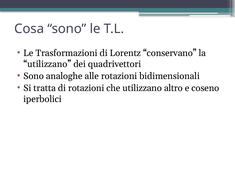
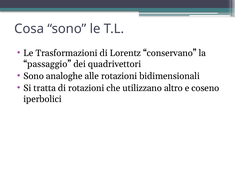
utilizzano: utilizzano -> passaggio (47, 64)
